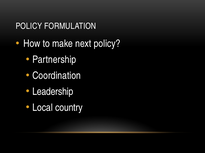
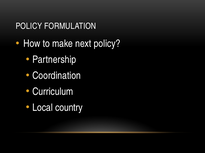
Leadership: Leadership -> Curriculum (53, 92)
